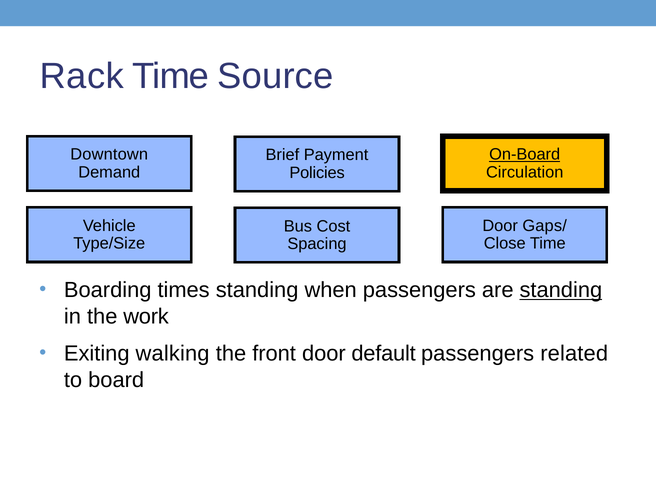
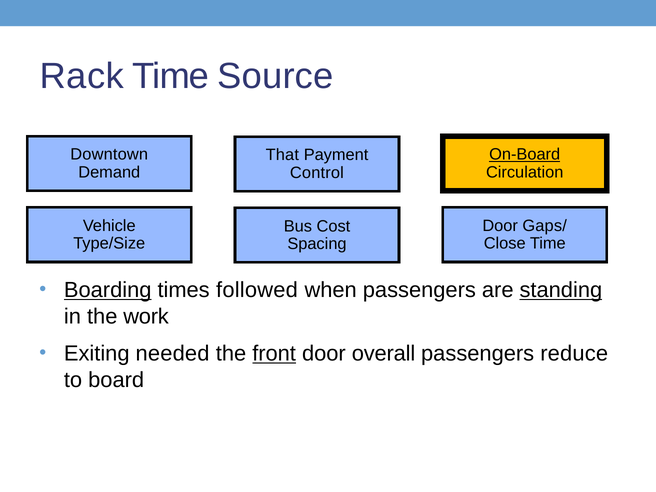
Brief: Brief -> That (282, 155)
Policies: Policies -> Control (317, 173)
Boarding underline: none -> present (108, 290)
times standing: standing -> followed (257, 290)
walking: walking -> needed (173, 354)
front underline: none -> present (274, 354)
default: default -> overall (384, 354)
related: related -> reduce (574, 354)
